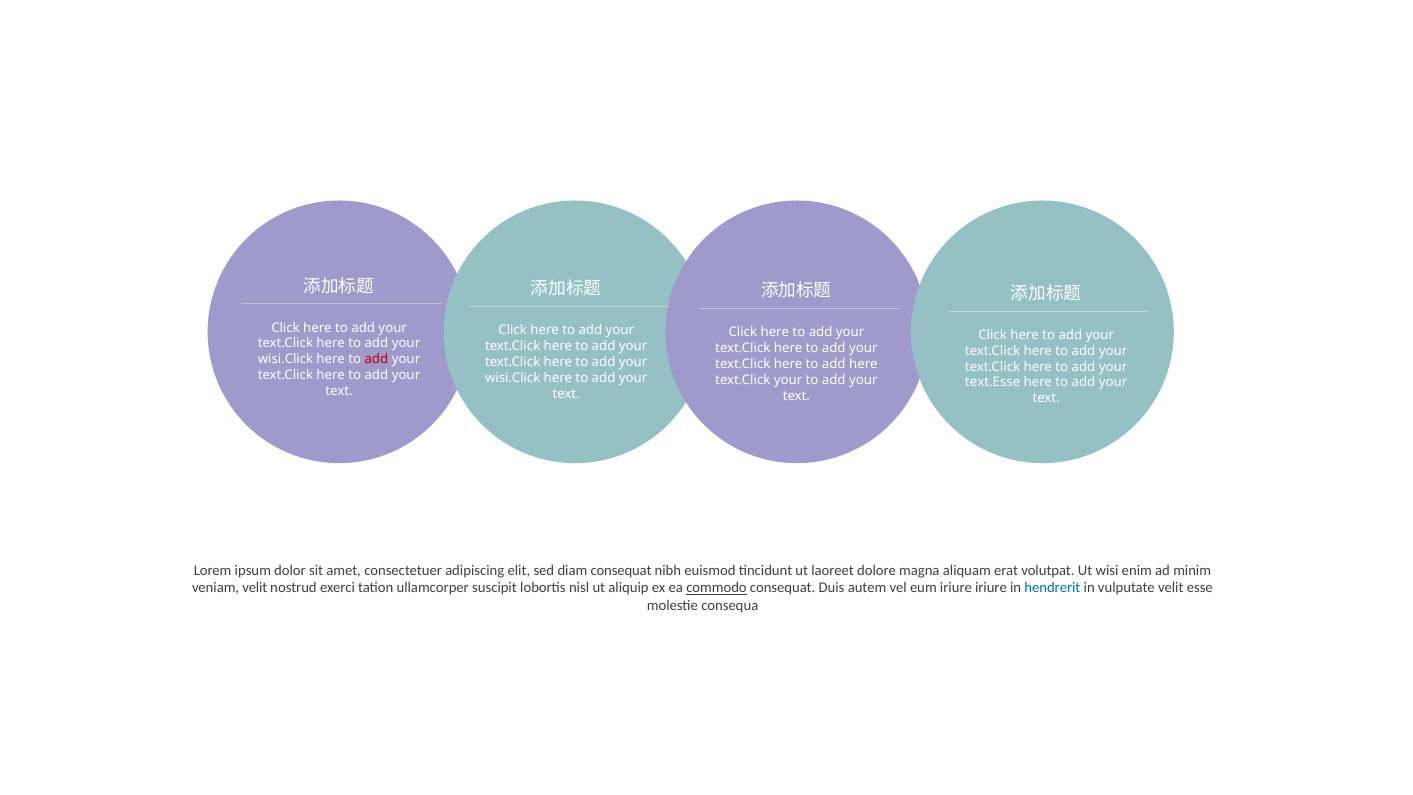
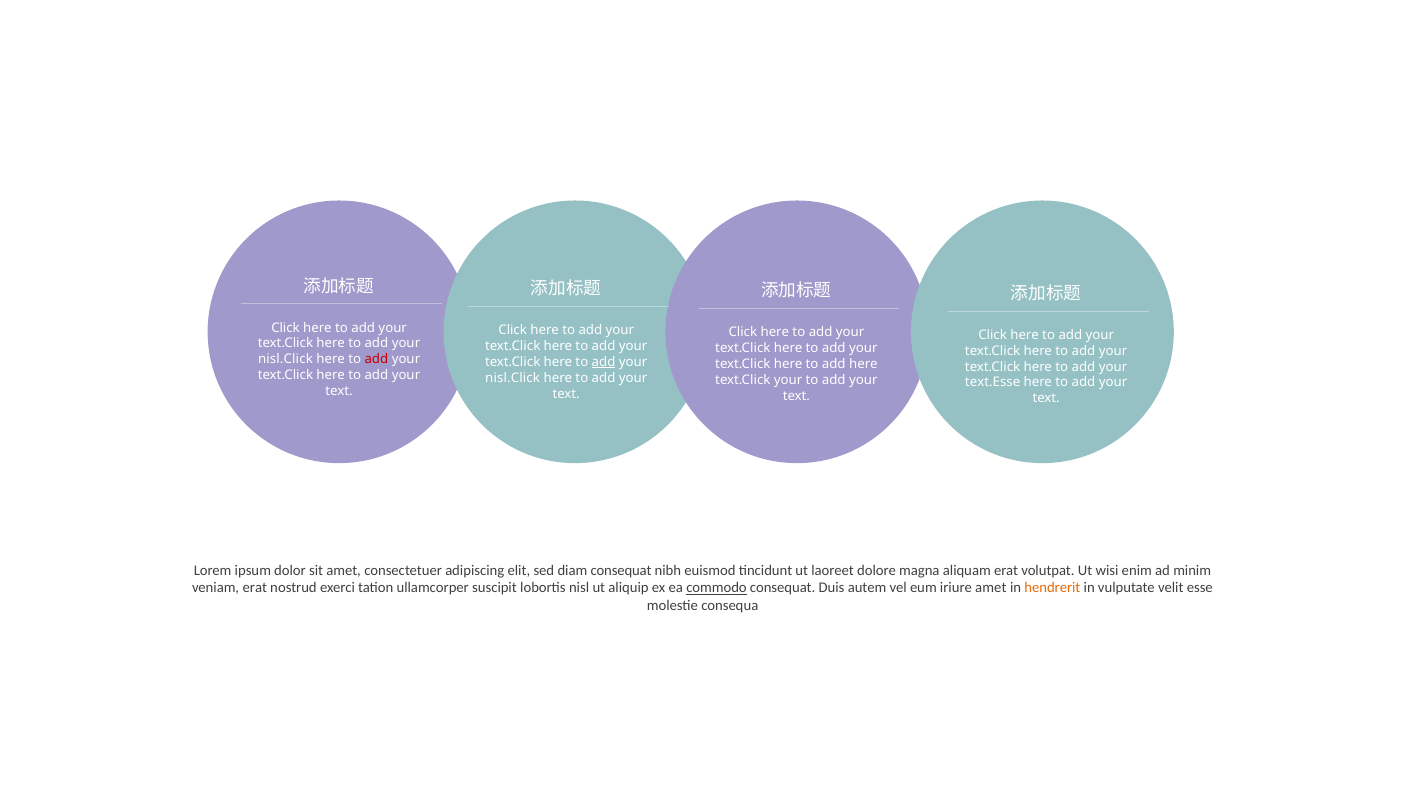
wisi.Click: wisi.Click -> nisl.Click (285, 359)
add underline: none -> present (604, 362)
wisi.Click: wisi.Click -> nisl.Click (513, 378)
veniam velit: velit -> erat (255, 588)
iriure iriure: iriure -> amet (991, 588)
hendrerit colour: blue -> orange (1052, 588)
